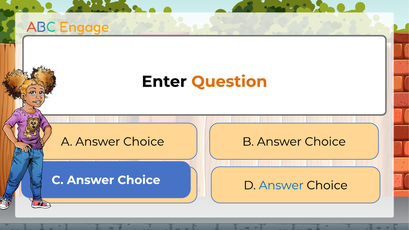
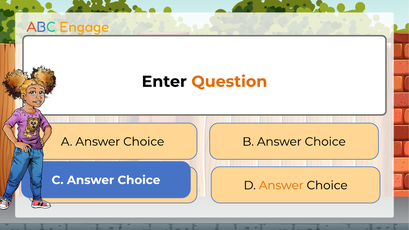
Answer colour: blue -> orange (281, 185)
